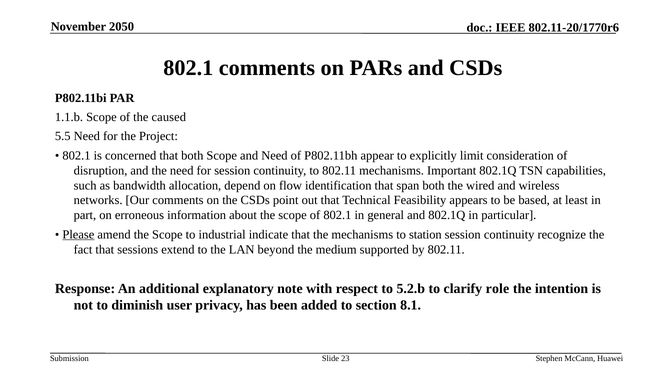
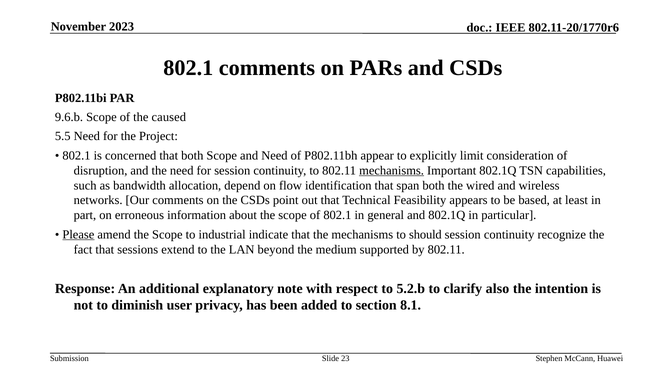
2050: 2050 -> 2023 (122, 26)
1.1.b: 1.1.b -> 9.6.b (69, 117)
mechanisms underline: none -> present (392, 171)
station: station -> should (425, 235)
role: role -> also (497, 289)
